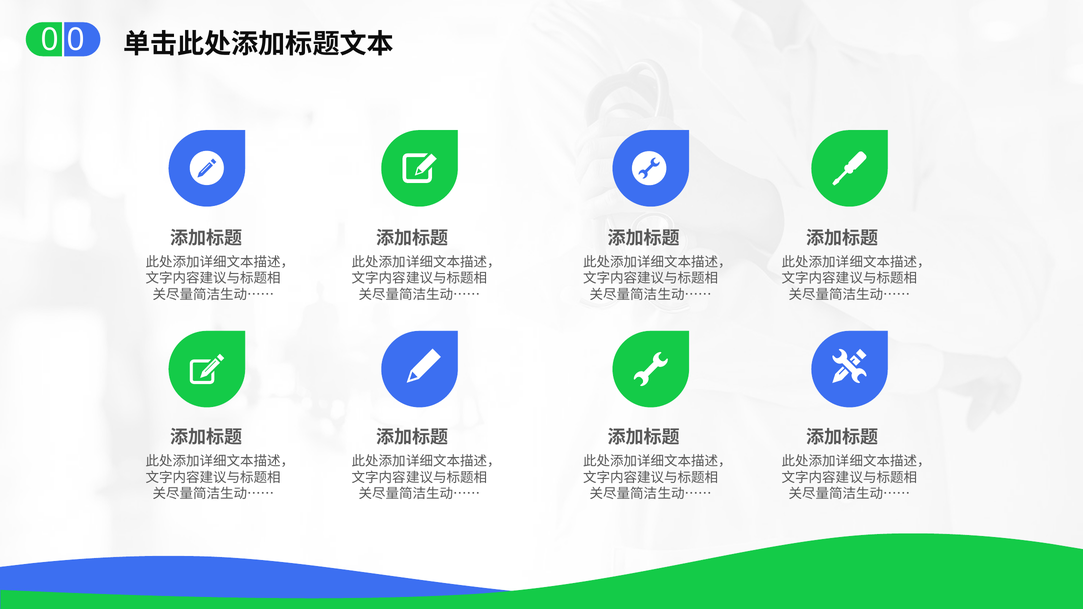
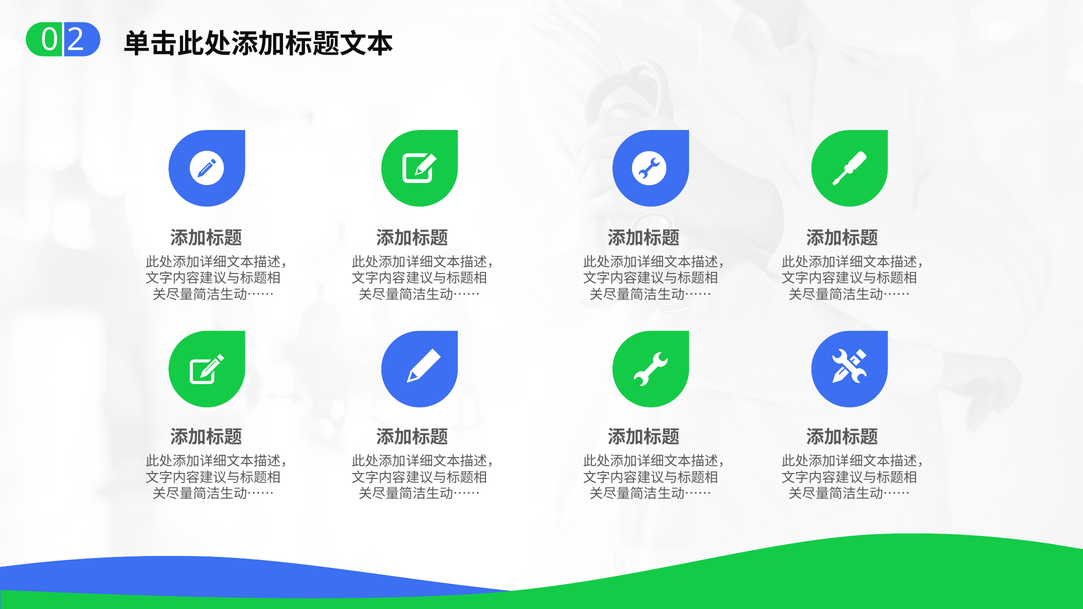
0 0: 0 -> 2 (76, 40)
